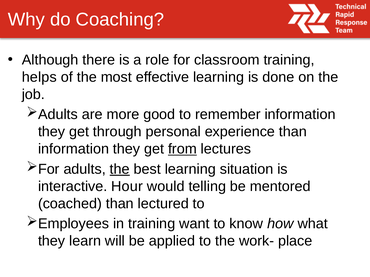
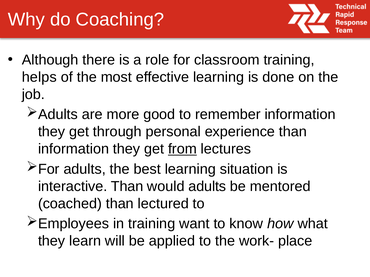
the underline: present -> none (120, 169)
interactive Hour: Hour -> Than (127, 187)
would telling: telling -> adults (207, 187)
